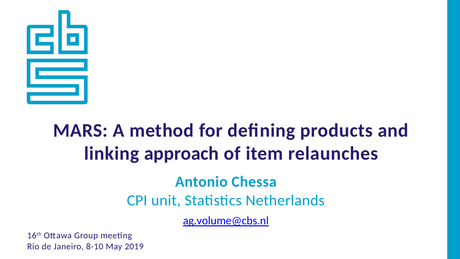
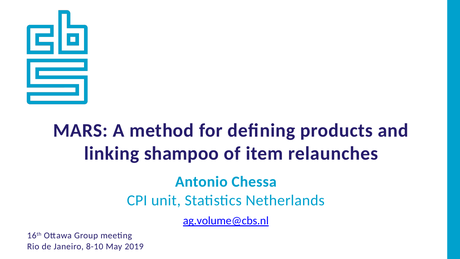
approach: approach -> shampoo (181, 154)
